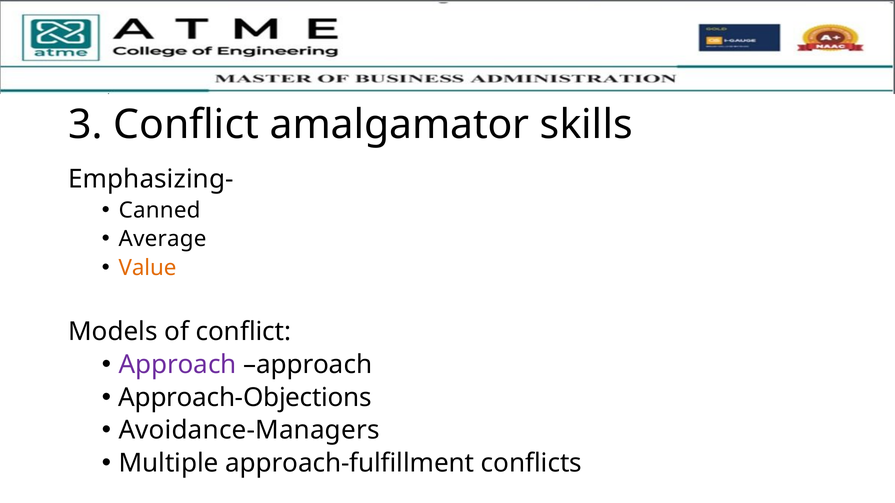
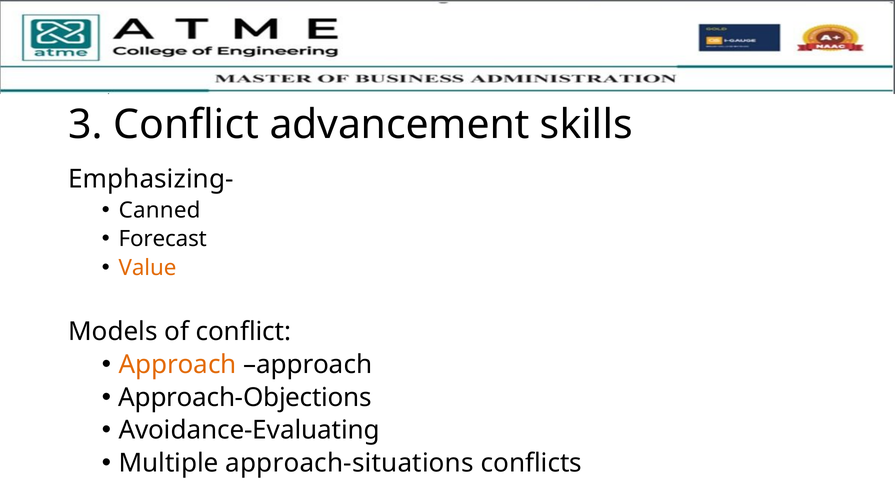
amalgamator: amalgamator -> advancement (400, 125)
Average: Average -> Forecast (163, 239)
Approach colour: purple -> orange (178, 365)
Avoidance-Managers: Avoidance-Managers -> Avoidance-Evaluating (249, 431)
approach-fulfillment: approach-fulfillment -> approach-situations (350, 463)
